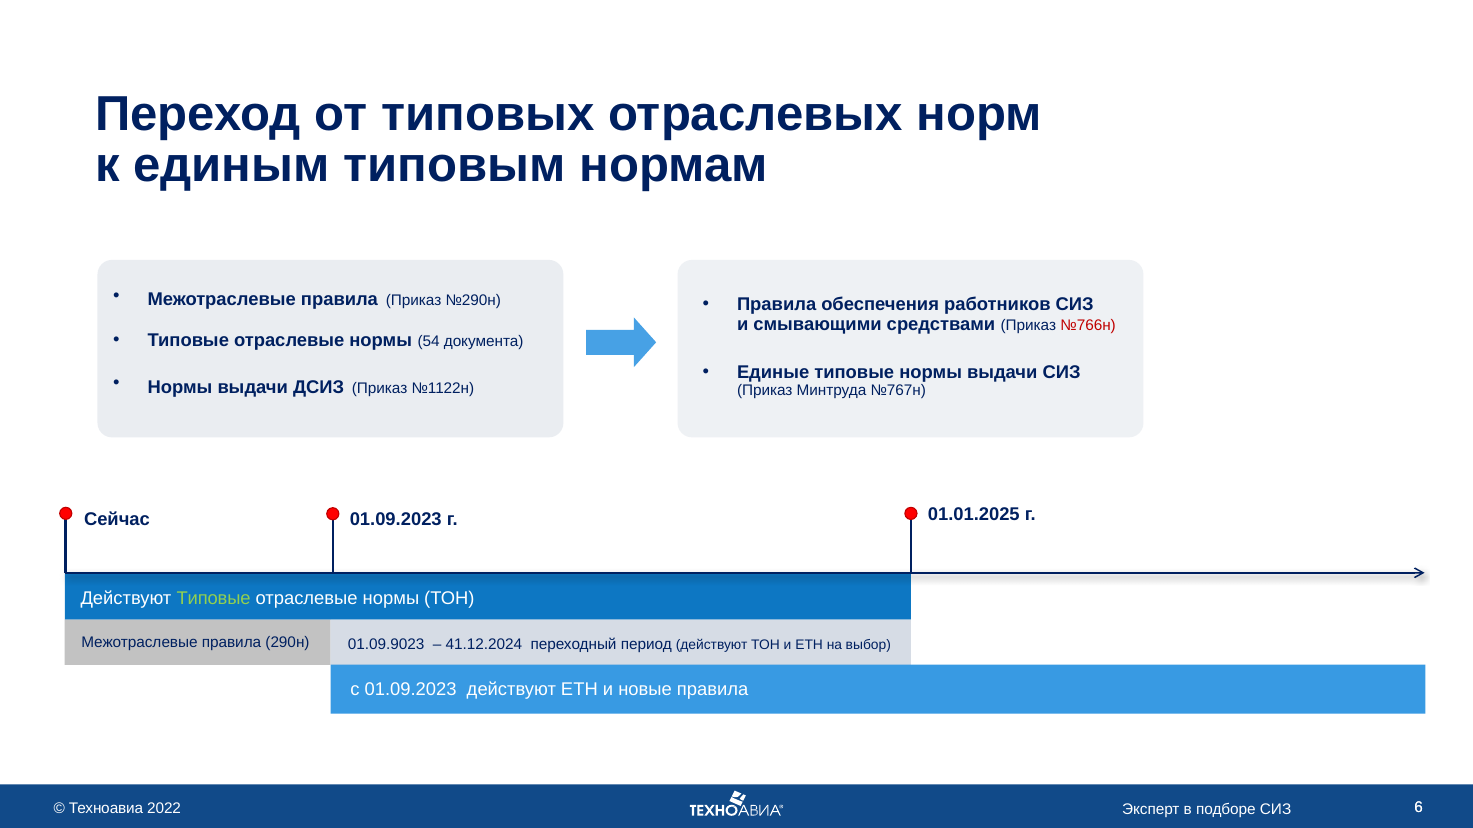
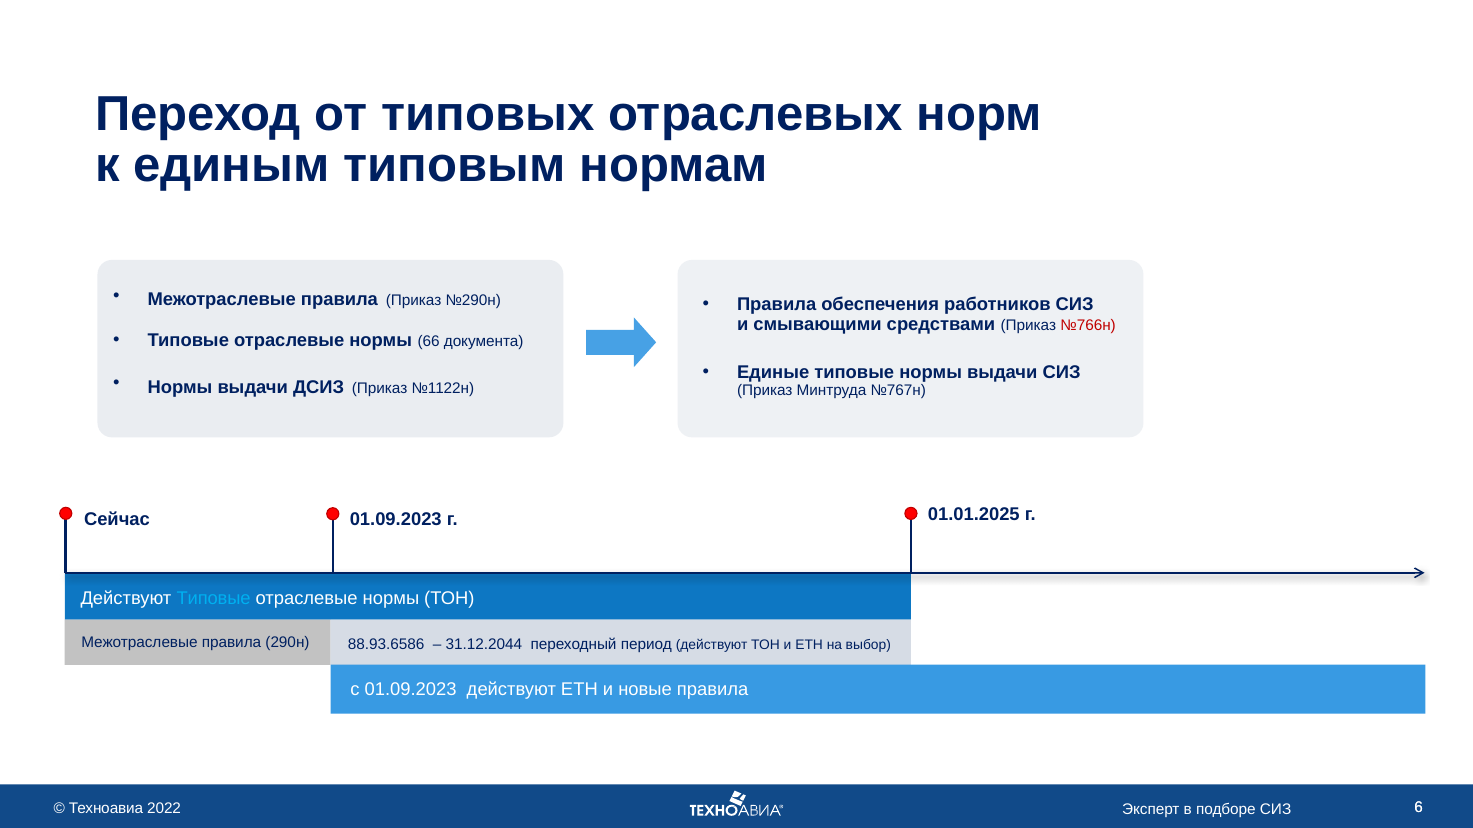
54: 54 -> 66 (429, 341)
Типовые colour: light green -> light blue (214, 599)
01.09.9023: 01.09.9023 -> 88.93.6586 (386, 644)
41.12.2024: 41.12.2024 -> 31.12.2044 (484, 644)
